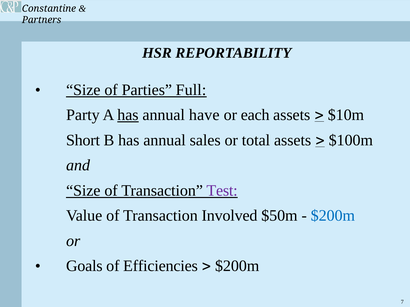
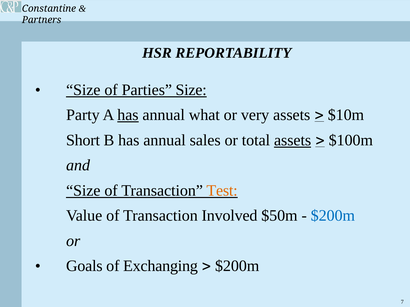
Parties Full: Full -> Size (191, 90)
have: have -> what (204, 115)
each: each -> very (255, 115)
assets underline: none -> present (293, 140)
Test colour: purple -> orange (222, 191)
Efficiencies: Efficiencies -> Exchanging (161, 266)
